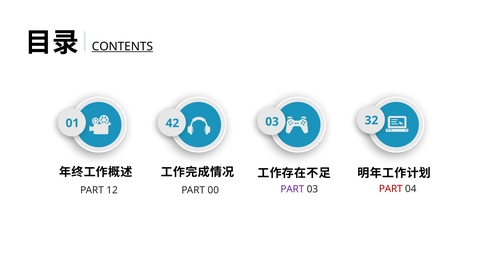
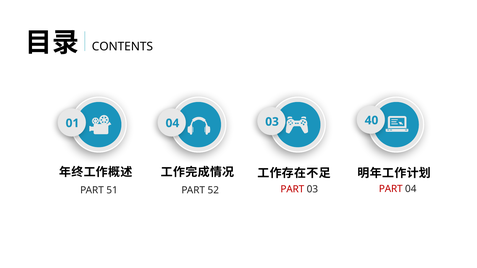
CONTENTS underline: present -> none (122, 46)
01 42: 42 -> 04 (172, 123)
32: 32 -> 40 (371, 121)
PART colour: purple -> red (292, 189)
12: 12 -> 51 (112, 190)
00: 00 -> 52 (213, 190)
